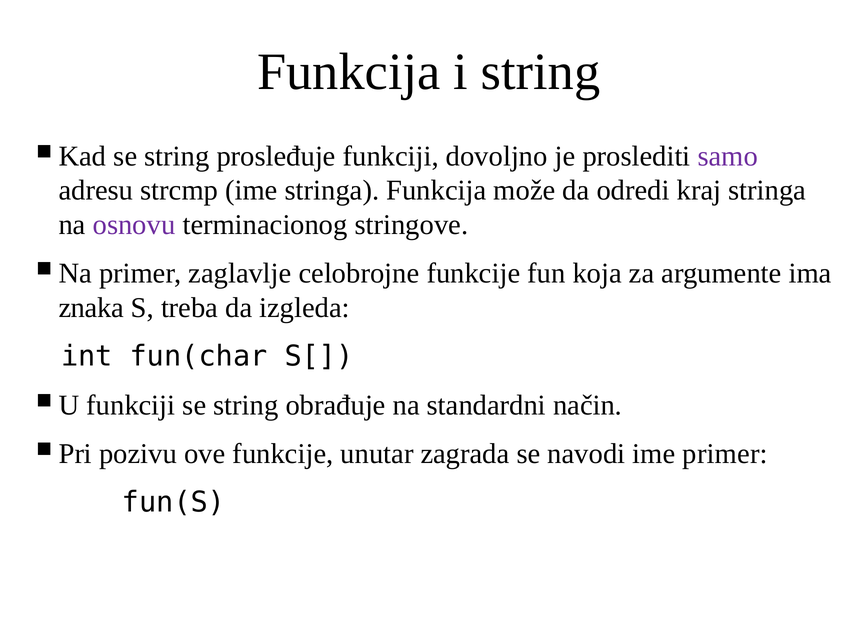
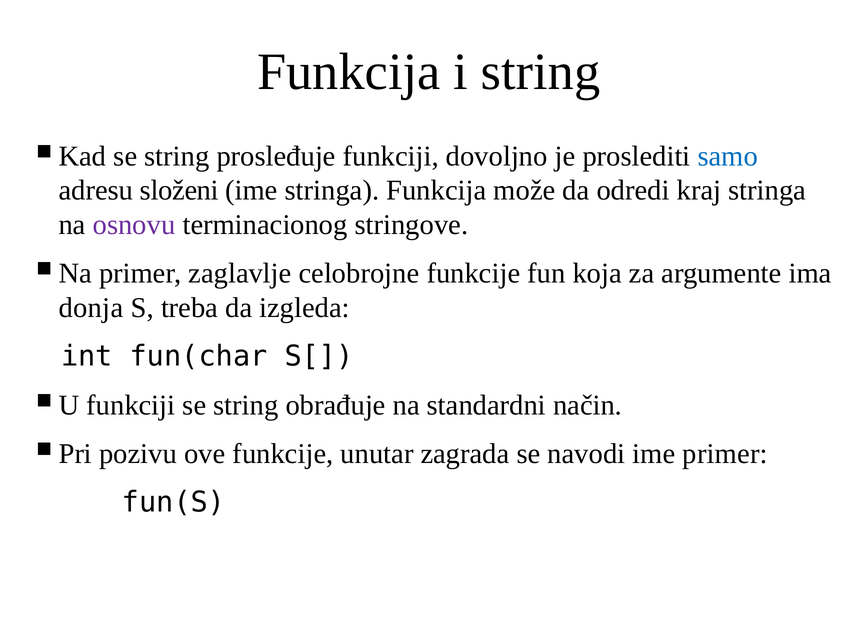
samo colour: purple -> blue (728, 156)
strcmp: strcmp -> složeni (179, 190)
znaka: znaka -> donja (91, 308)
